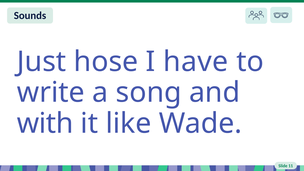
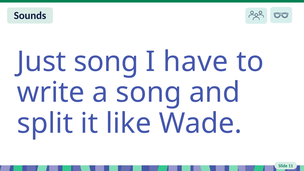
Just hose: hose -> song (106, 62)
with: with -> split (45, 123)
